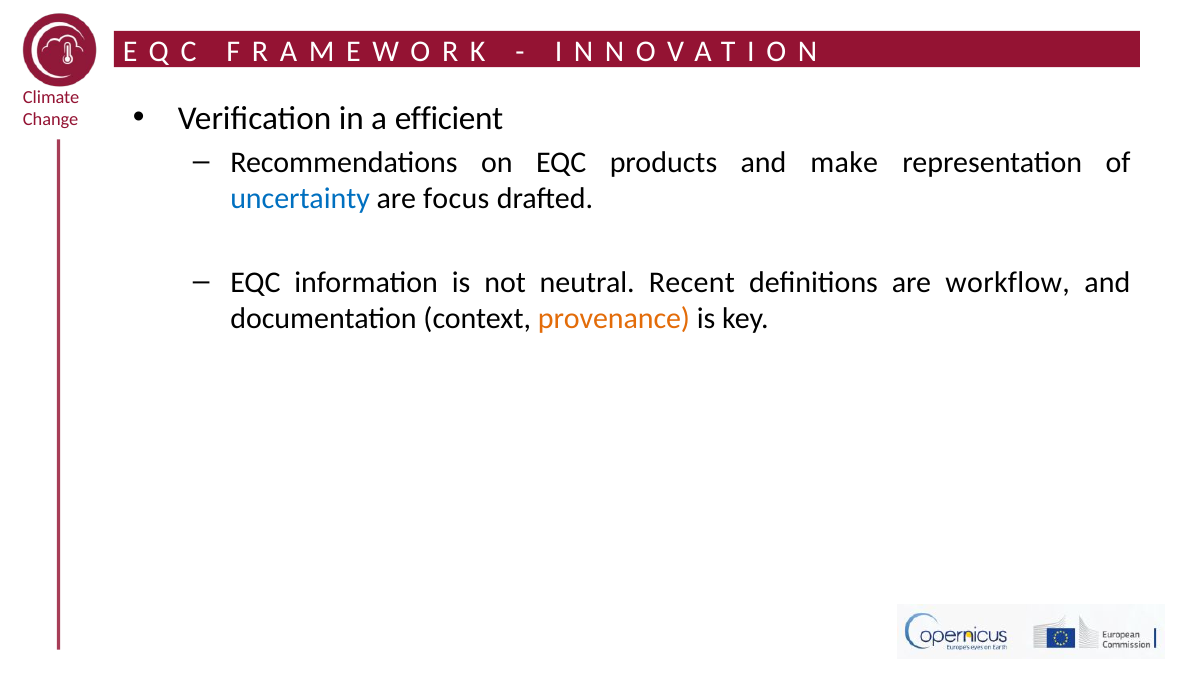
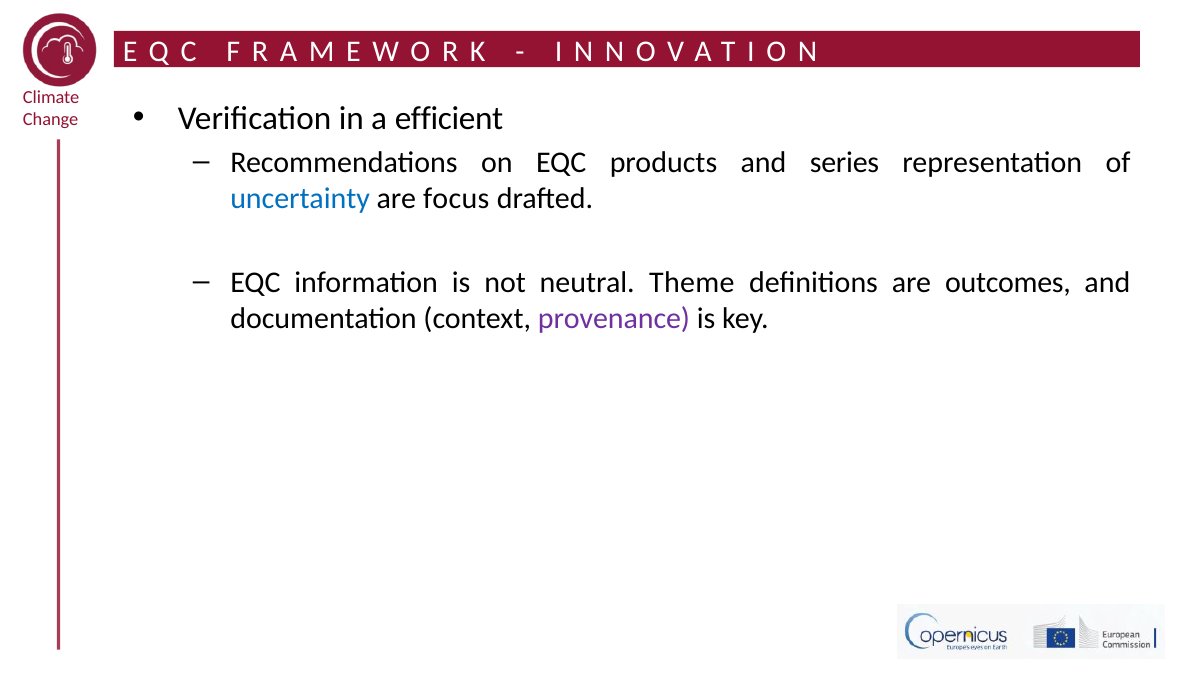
make: make -> series (844, 162)
Recent: Recent -> Theme (692, 282)
workflow: workflow -> outcomes (1008, 282)
provenance colour: orange -> purple (614, 318)
